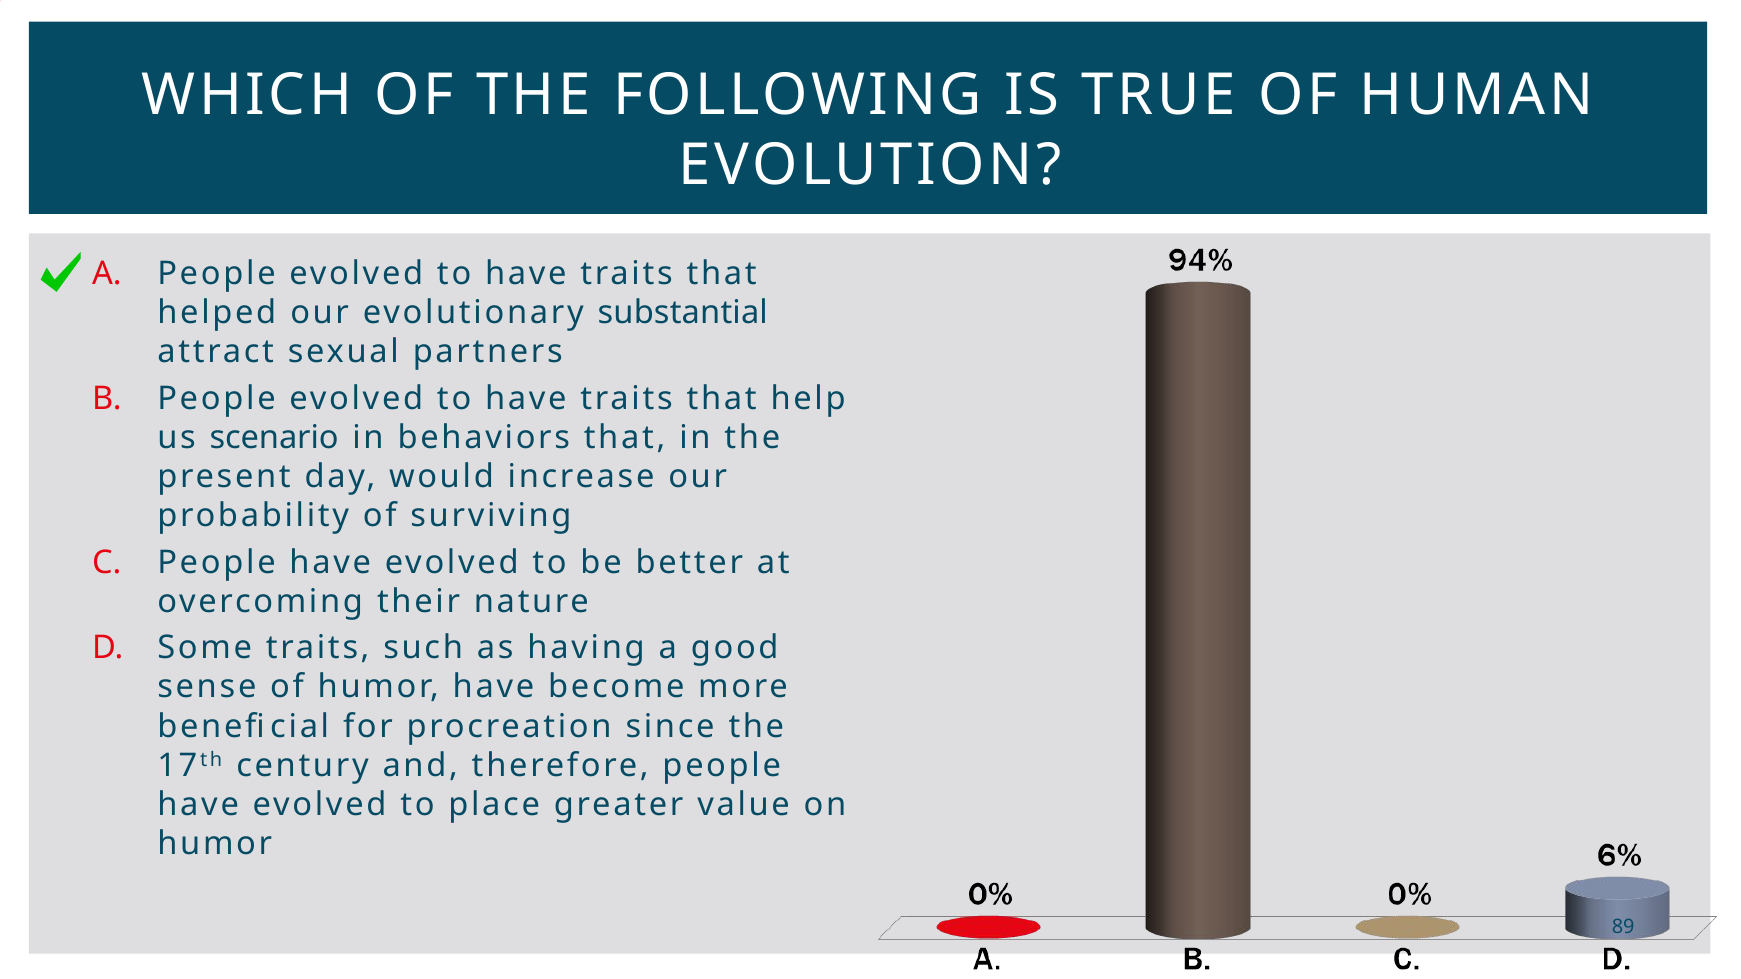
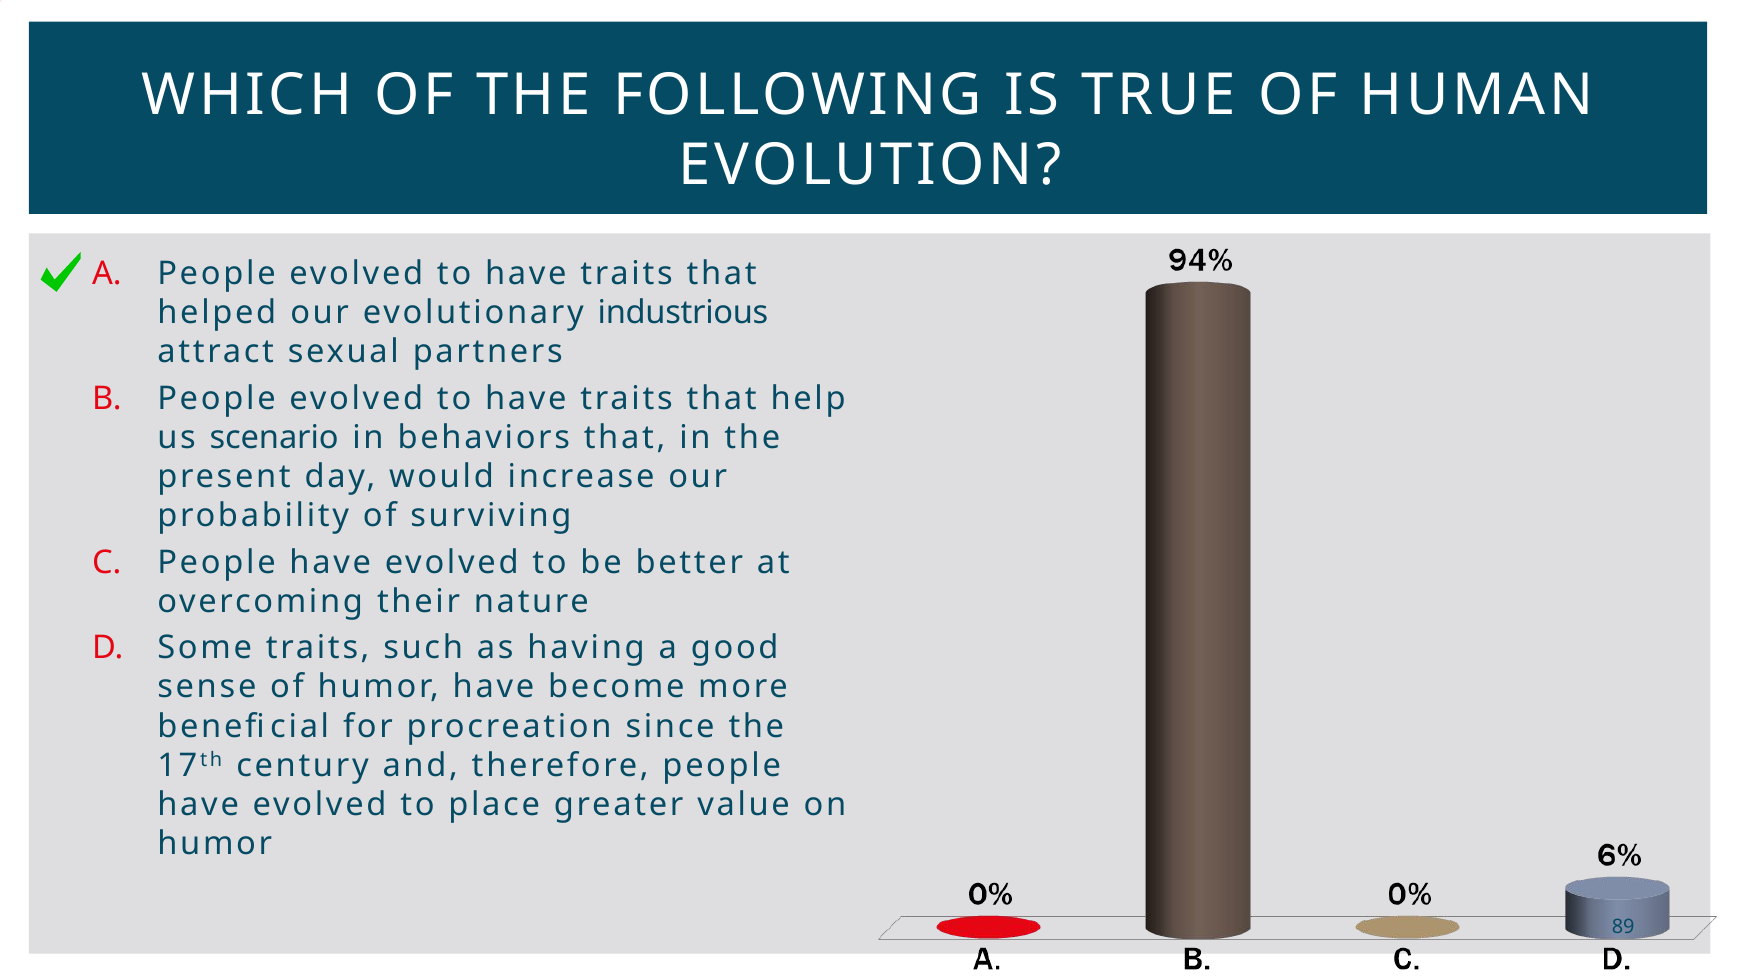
substantial: substantial -> industrious (683, 313)
